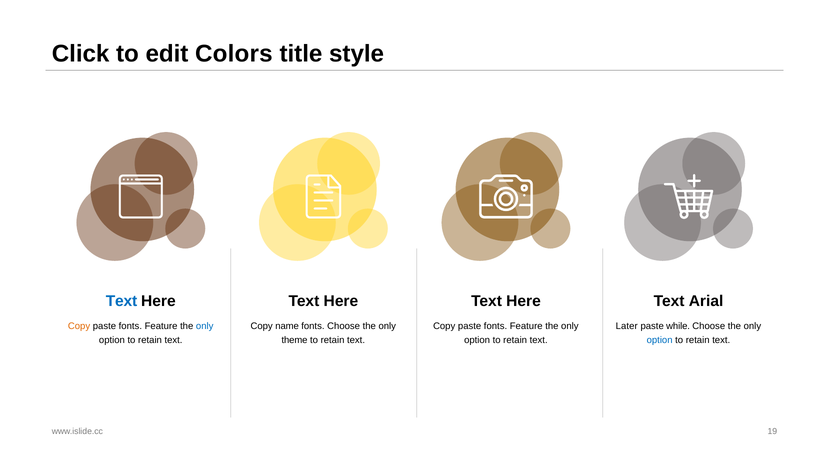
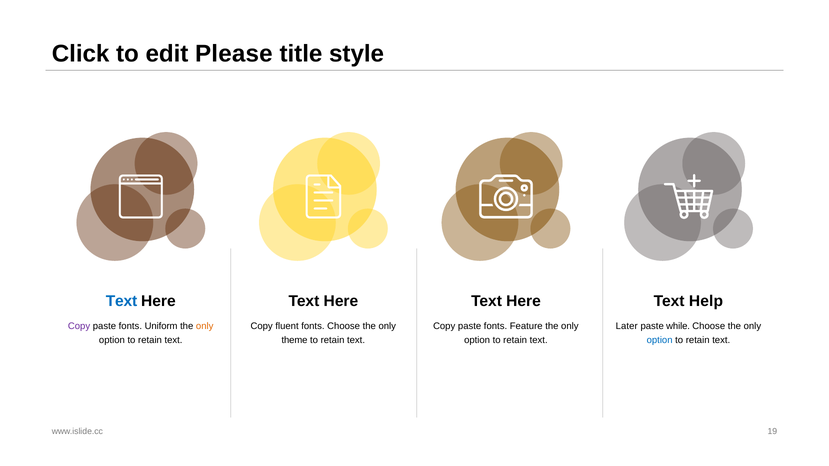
Colors: Colors -> Please (234, 54)
Arial: Arial -> Help (706, 301)
Copy colour: orange -> purple (79, 326)
Feature: Feature -> Uniform (161, 326)
only colour: blue -> orange (205, 326)
name: name -> fluent (287, 326)
